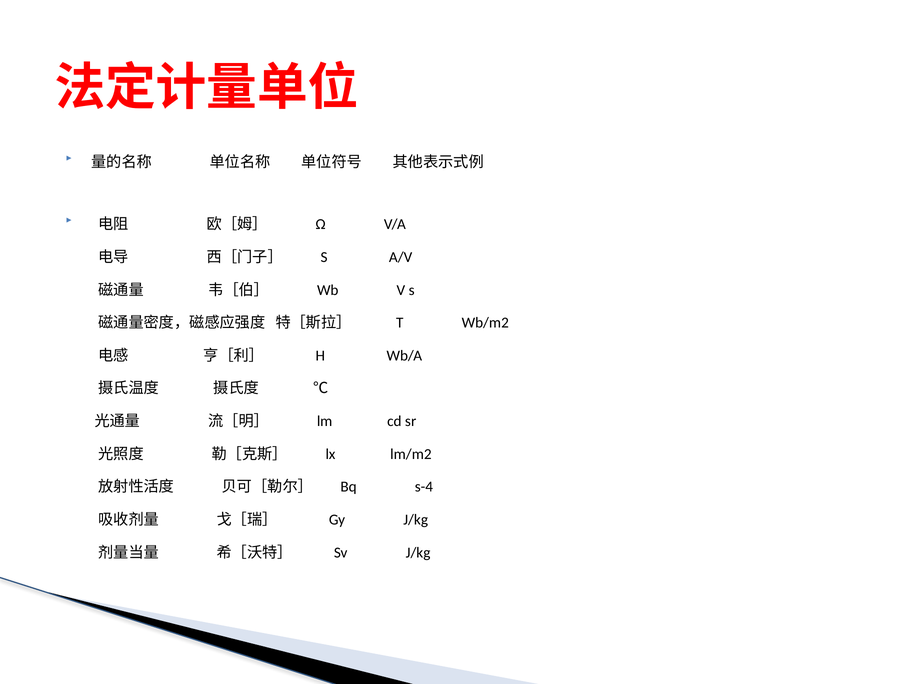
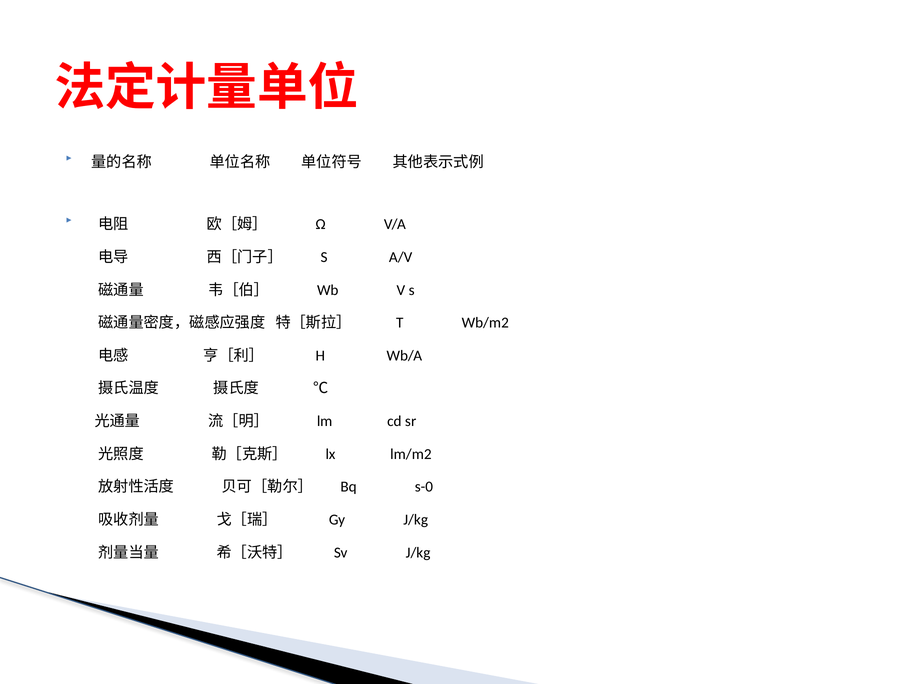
s-4: s-4 -> s-0 (424, 487)
